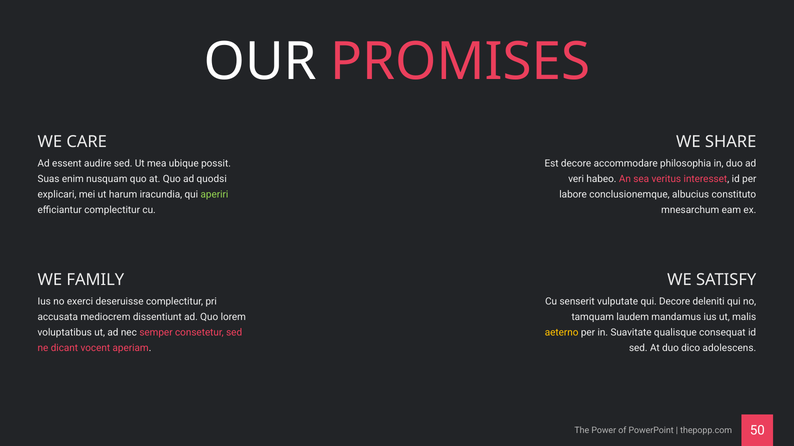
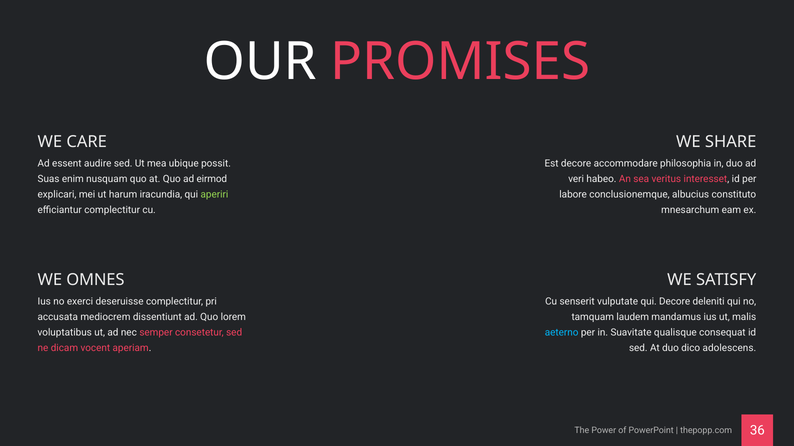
quodsi: quodsi -> eirmod (212, 179)
FAMILY: FAMILY -> OMNES (95, 280)
aeterno colour: yellow -> light blue (562, 333)
dicant: dicant -> dicam (64, 348)
50: 50 -> 36 (757, 431)
